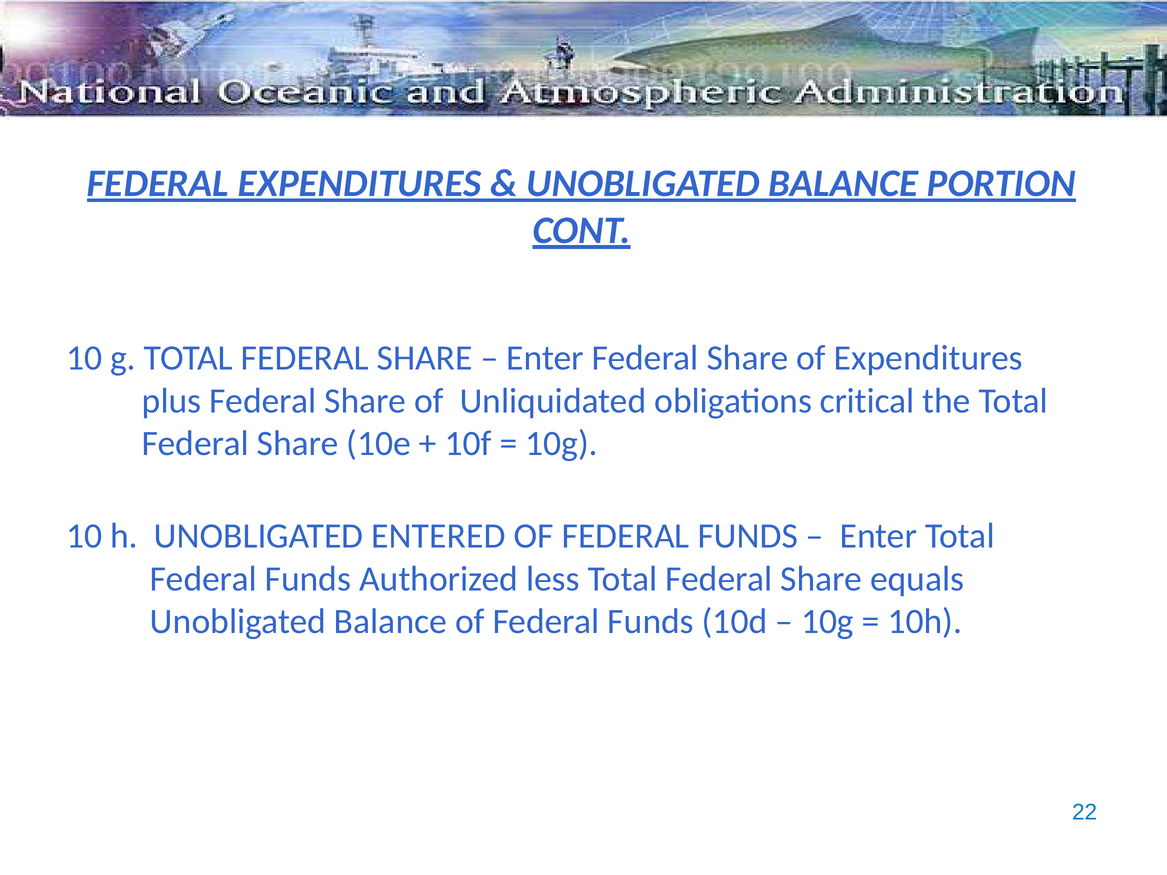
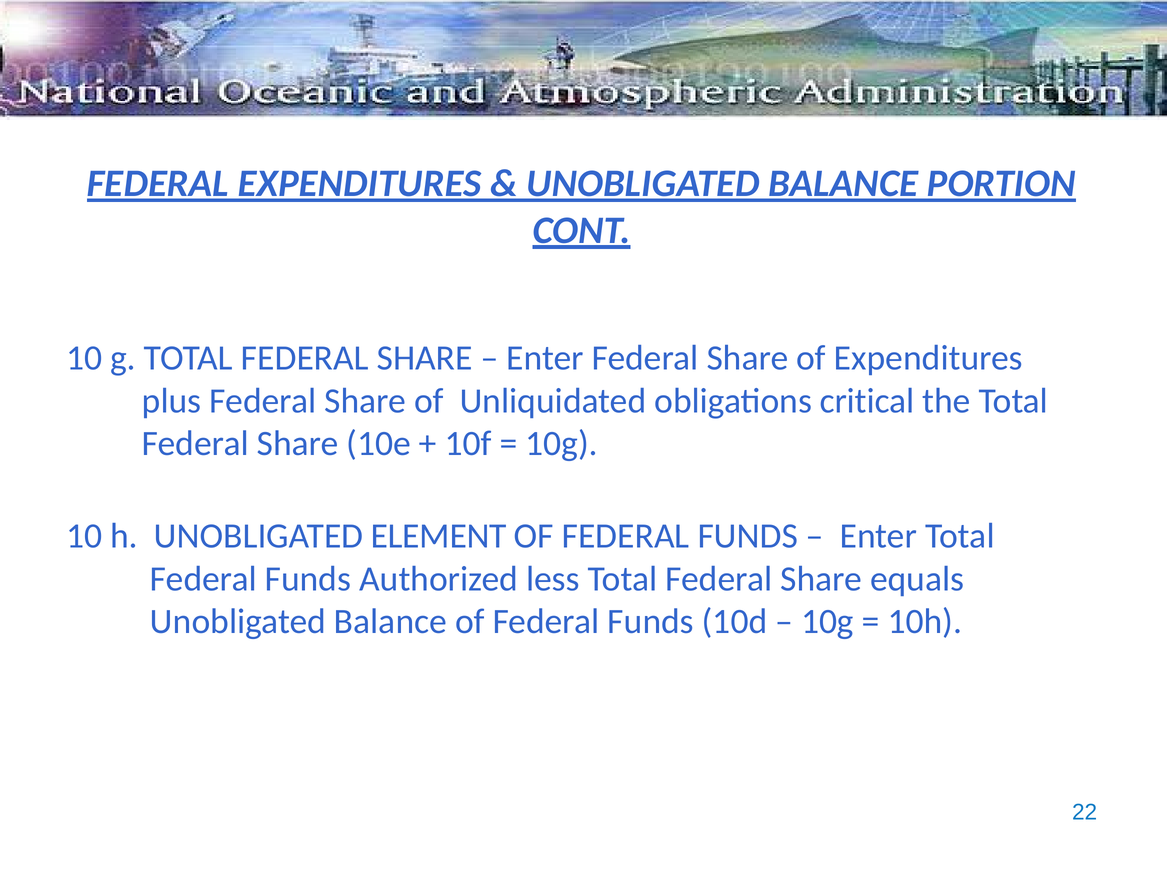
ENTERED: ENTERED -> ELEMENT (439, 536)
